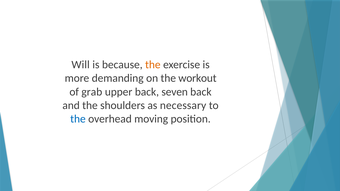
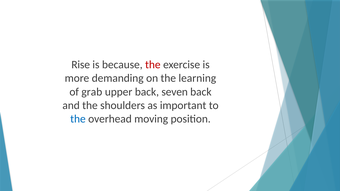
Will: Will -> Rise (81, 65)
the colour: orange -> red (153, 65)
workout: workout -> learning (197, 78)
necessary: necessary -> important (183, 106)
